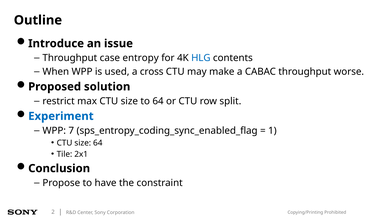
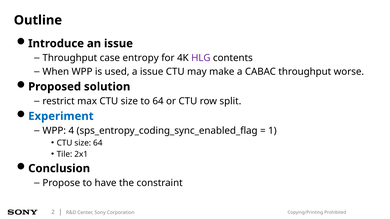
HLG colour: blue -> purple (201, 58)
a cross: cross -> issue (152, 72)
7: 7 -> 4 (71, 131)
